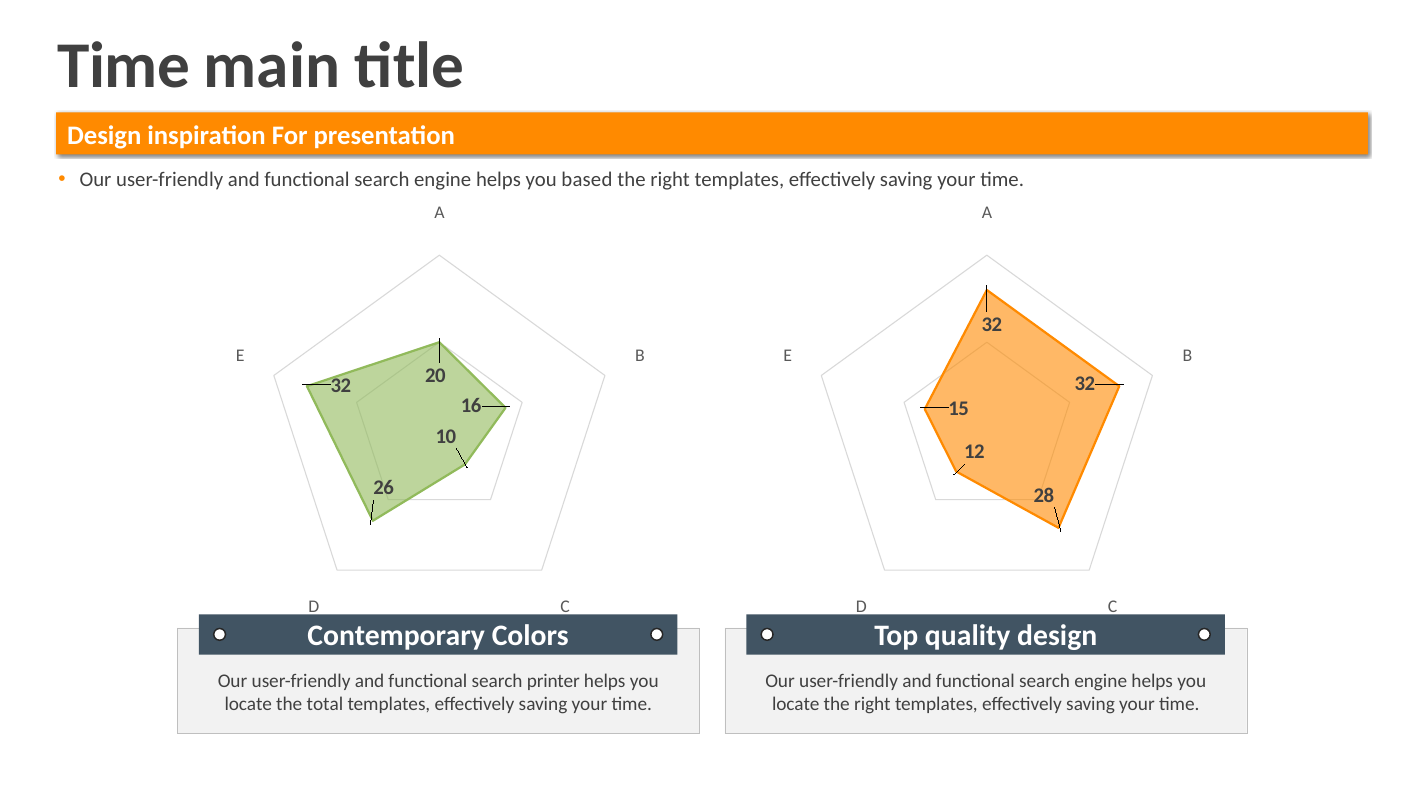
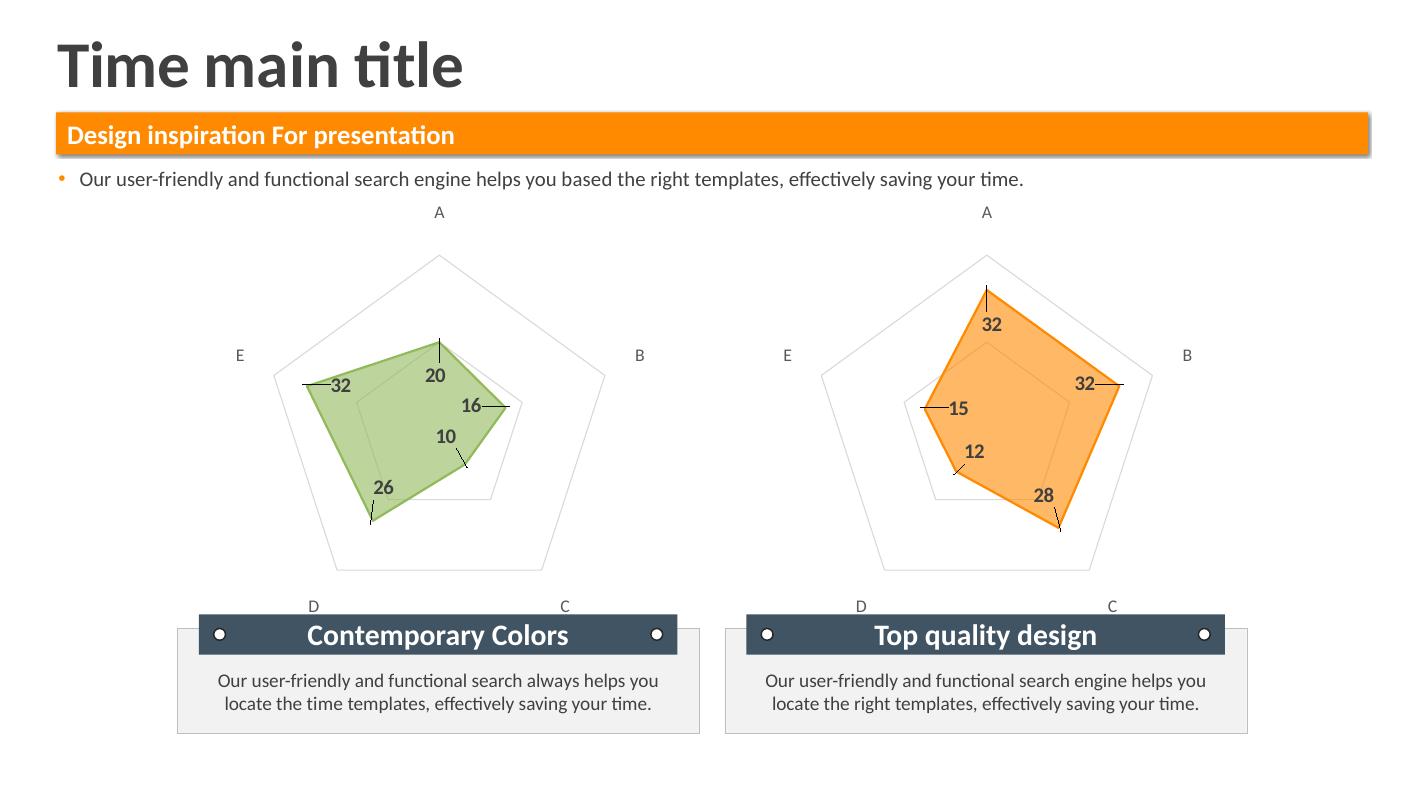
printer: printer -> always (553, 681)
the total: total -> time (325, 704)
